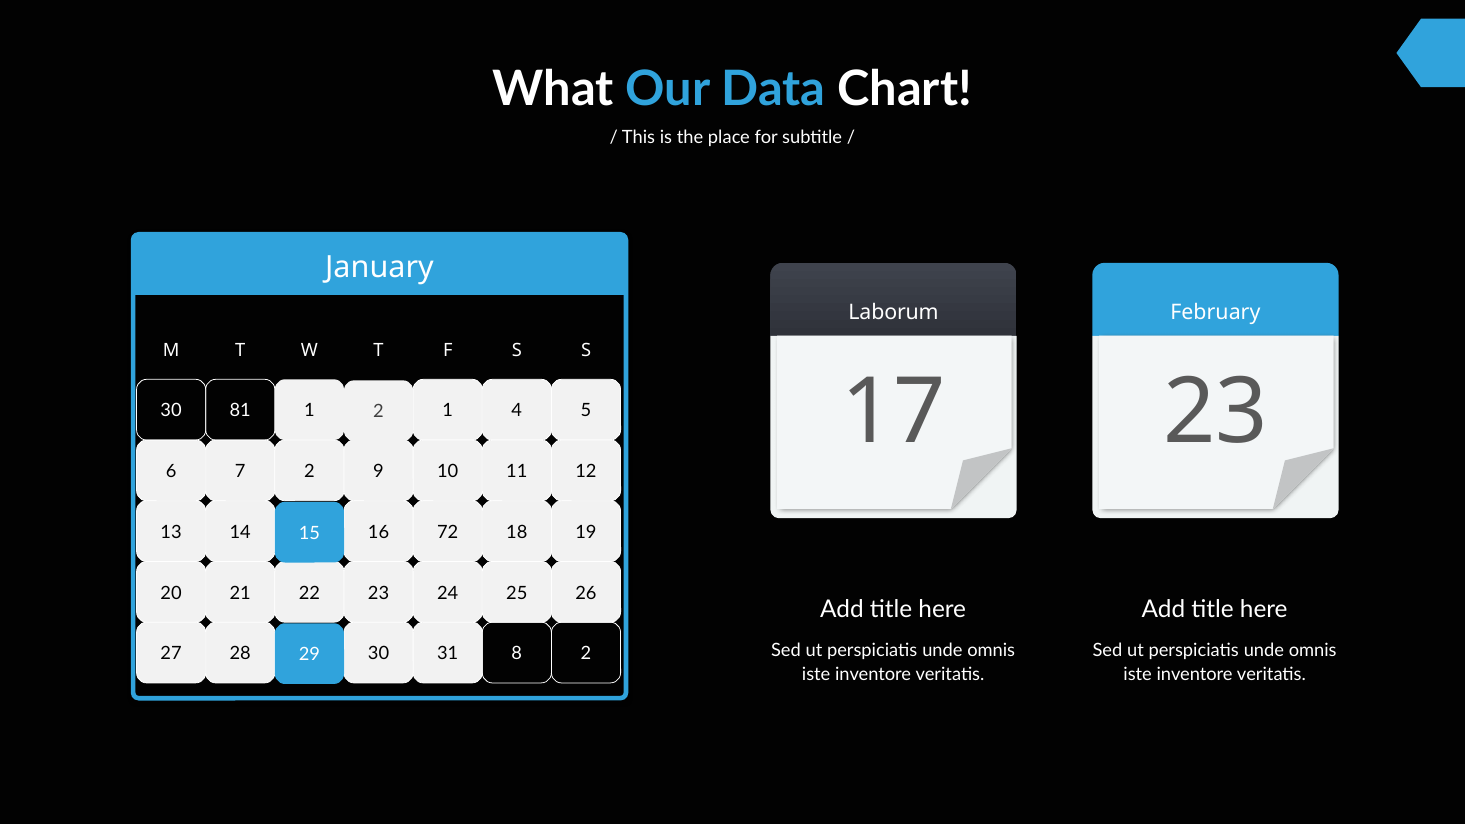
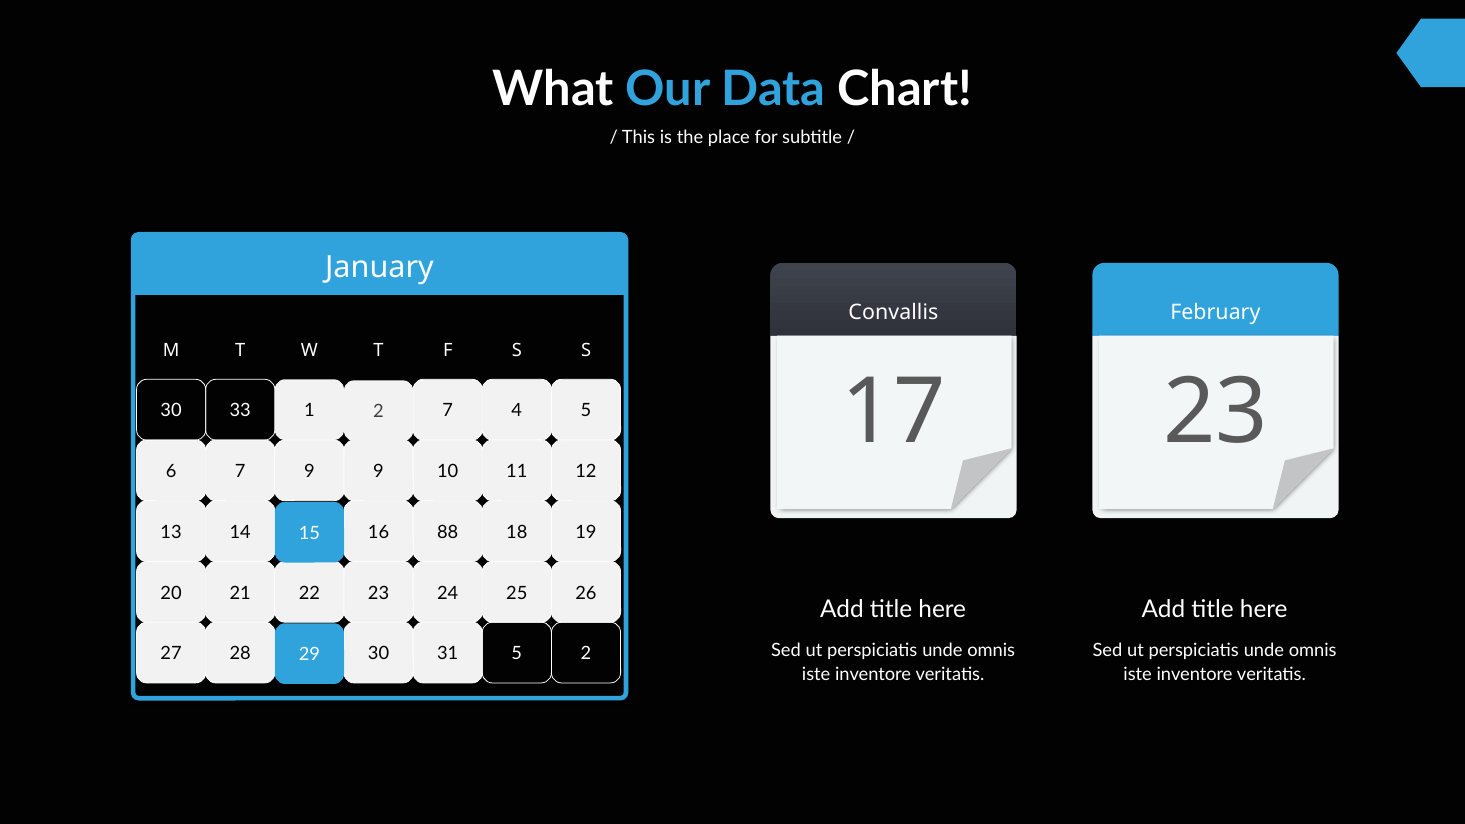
Laborum: Laborum -> Convallis (893, 313)
81: 81 -> 33 (240, 411)
1 1: 1 -> 7 (448, 411)
7 2: 2 -> 9 (309, 472)
72: 72 -> 88 (448, 532)
31 8: 8 -> 5 (517, 654)
